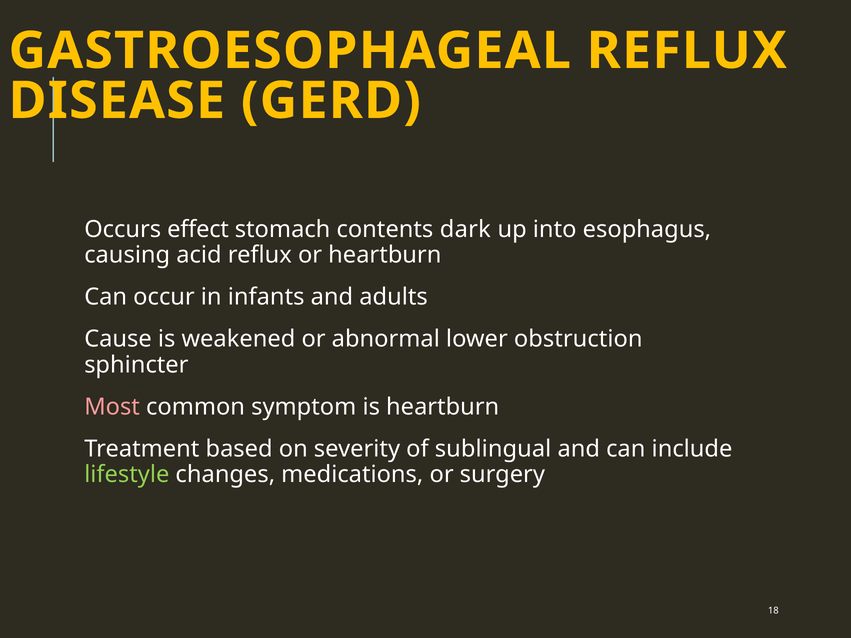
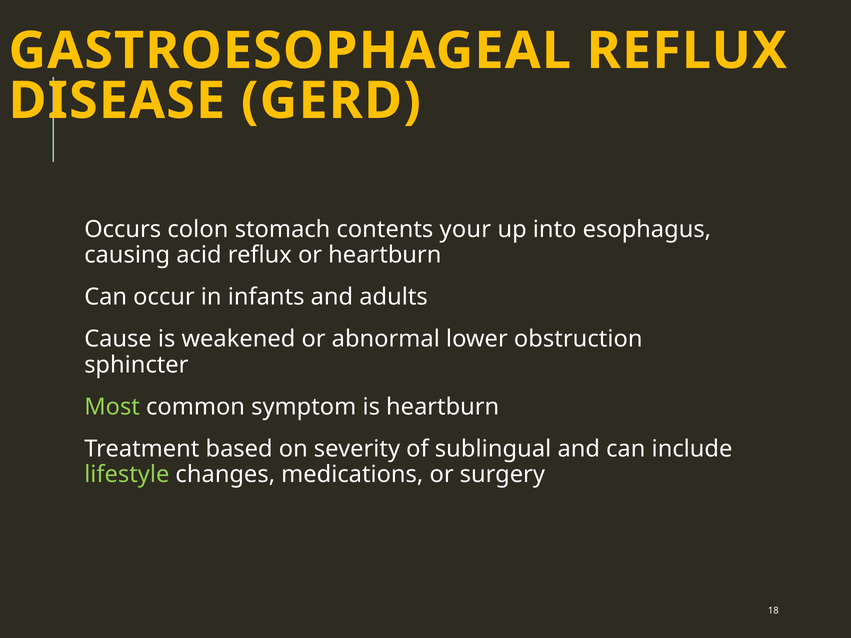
effect: effect -> colon (198, 230)
dark: dark -> your (465, 230)
Most colour: pink -> light green (112, 407)
